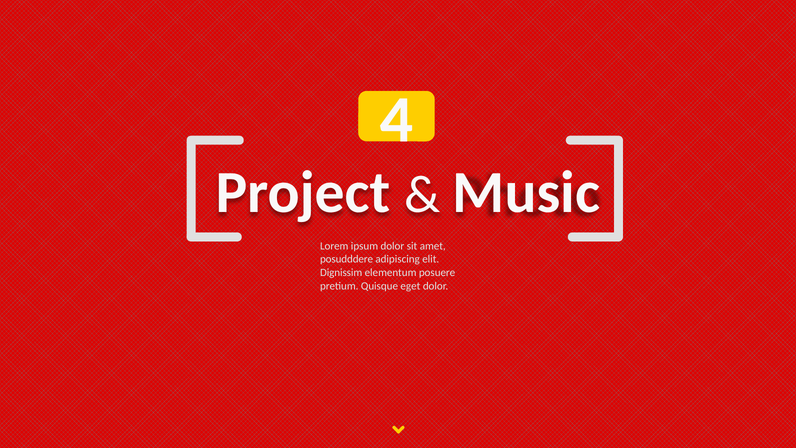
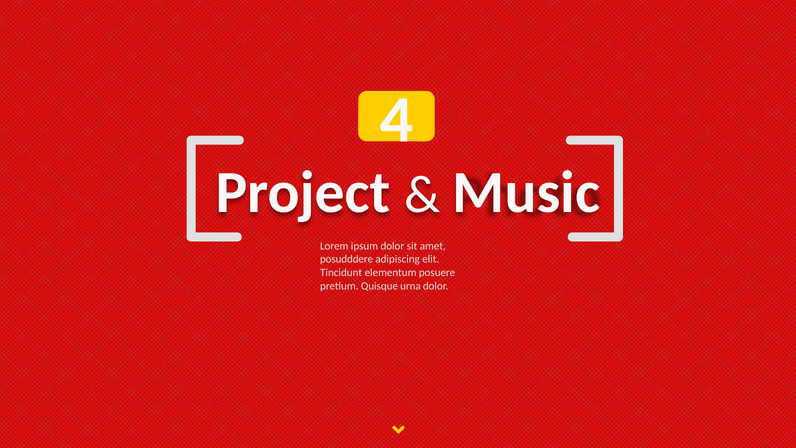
Dignissim: Dignissim -> Tincidunt (341, 272)
eget: eget -> urna (410, 286)
